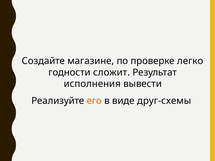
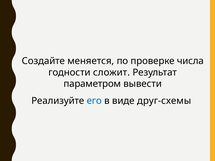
магазине: магазине -> меняется (91, 61)
легко: легко -> числа (190, 61)
исполнения: исполнения -> параметром (92, 84)
его colour: orange -> blue (94, 101)
